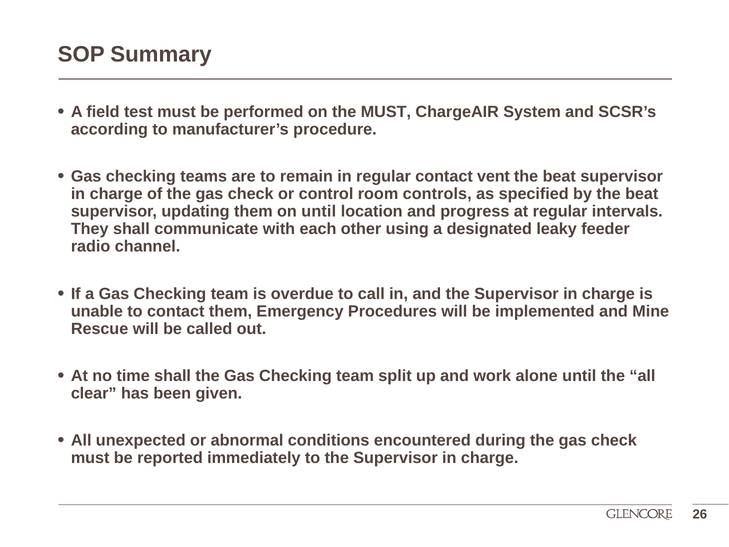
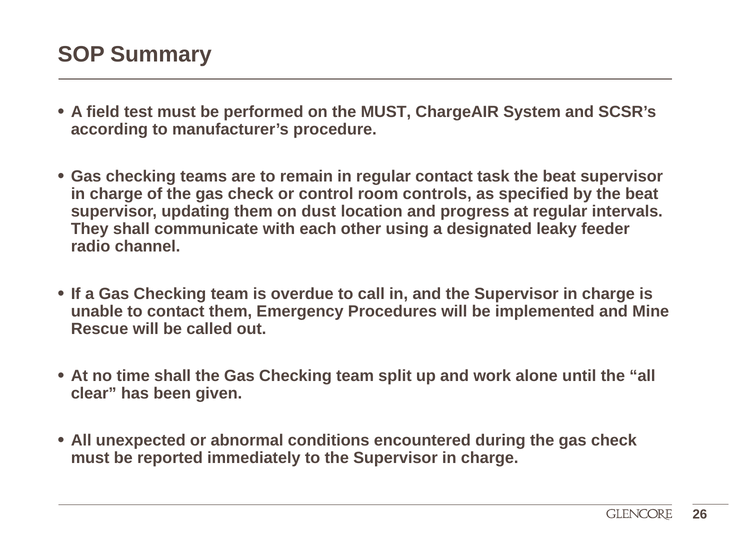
vent: vent -> task (493, 177)
on until: until -> dust (319, 211)
